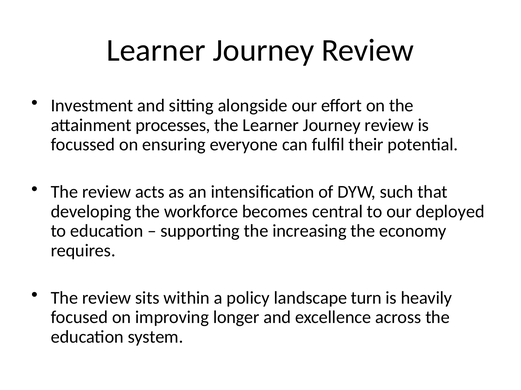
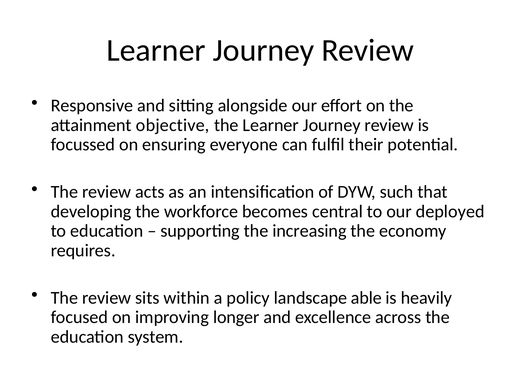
Investment: Investment -> Responsive (92, 106)
processes: processes -> objective (173, 125)
turn: turn -> able (366, 298)
